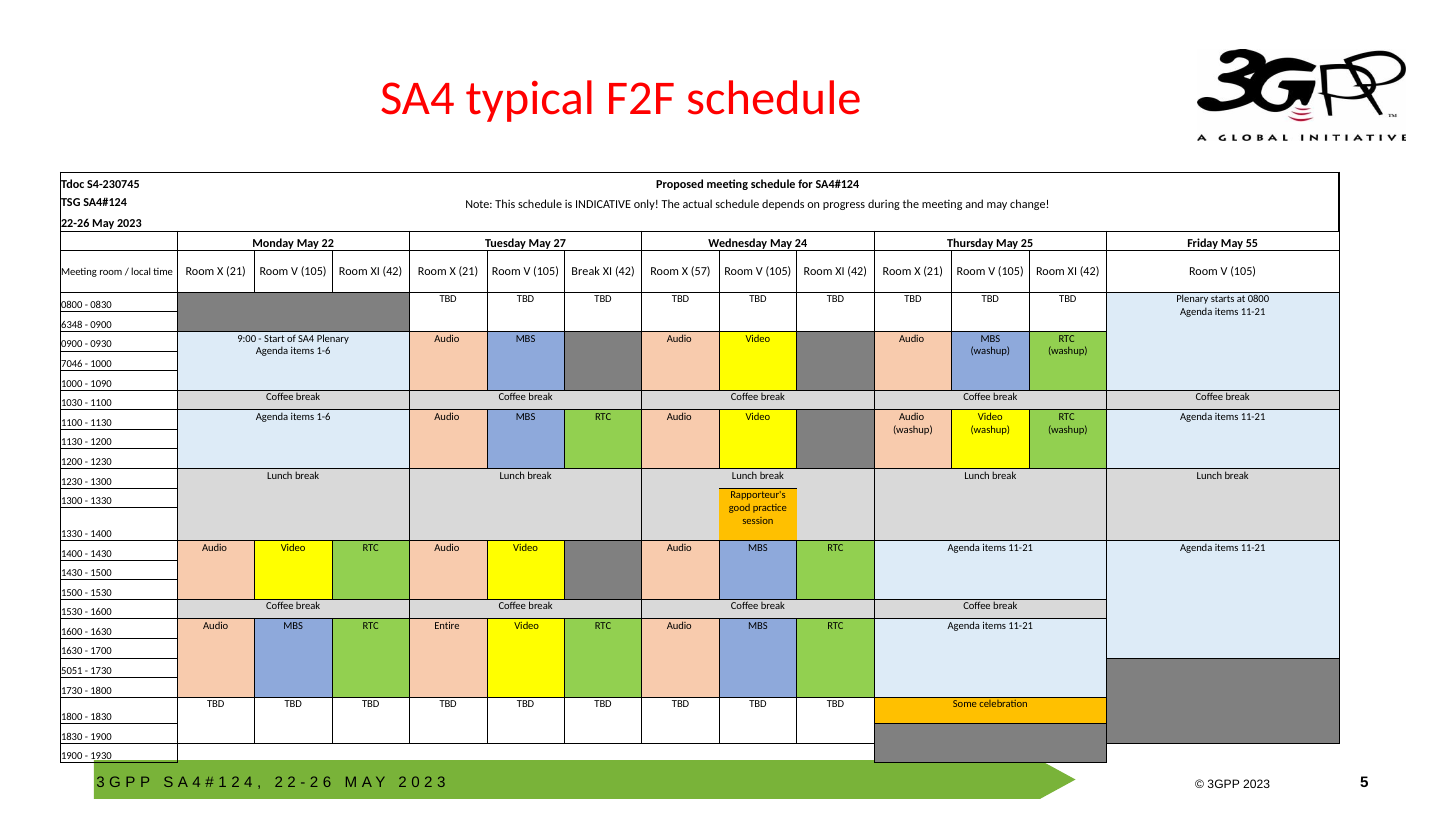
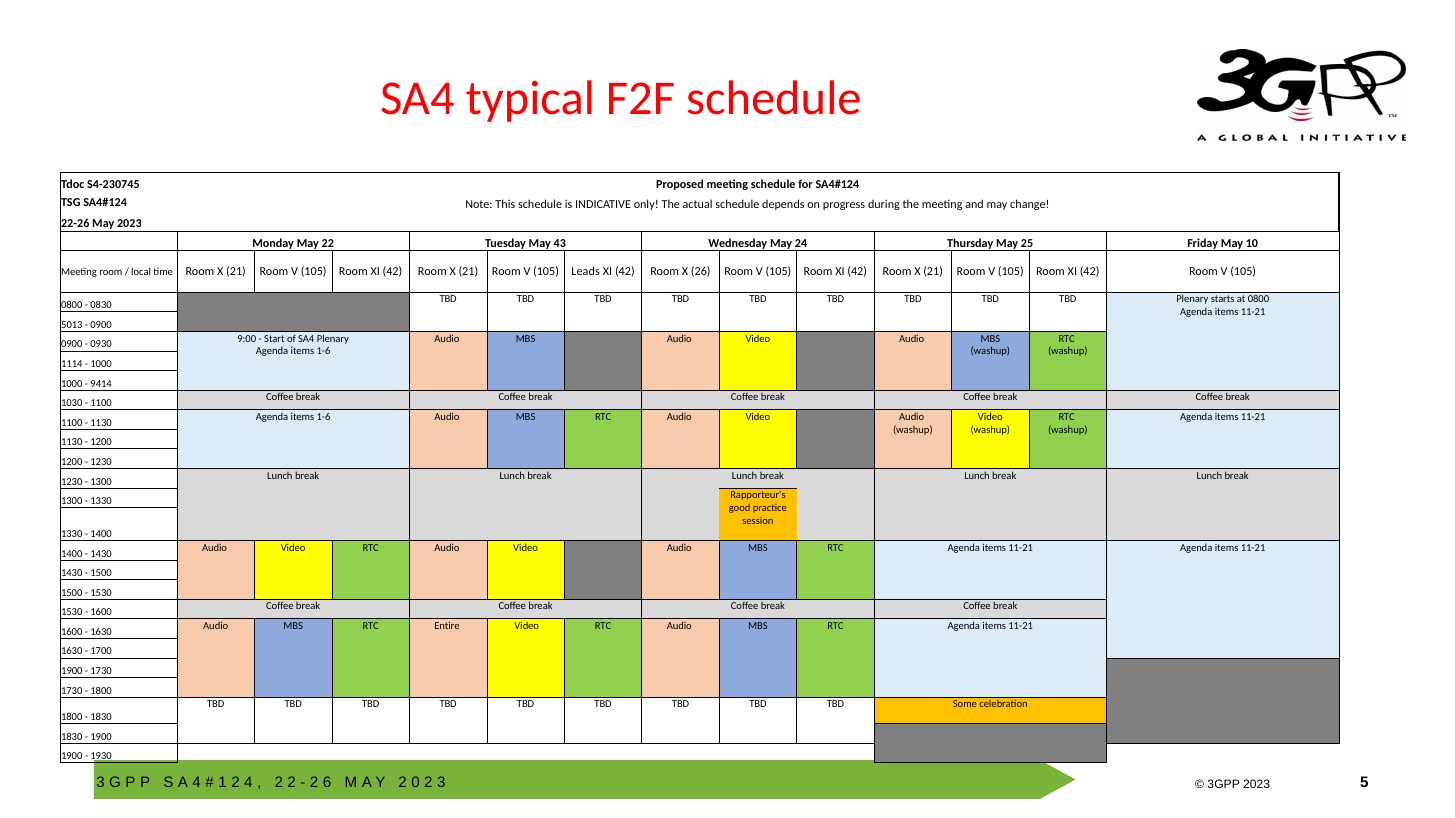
27: 27 -> 43 (560, 244)
55: 55 -> 10 (1252, 244)
105 Break: Break -> Leads (586, 272)
57: 57 -> 26 (701, 272)
6348: 6348 -> 5013 (72, 325)
7046: 7046 -> 1114 (72, 364)
1090: 1090 -> 9414 (101, 384)
5051: 5051 -> 1900 (72, 671)
